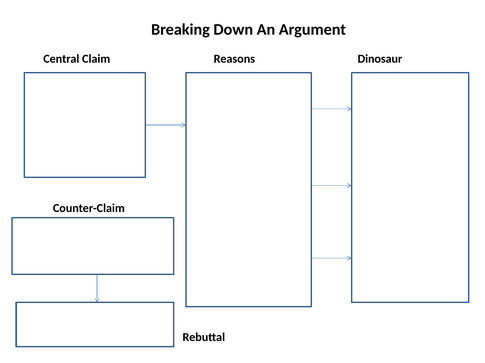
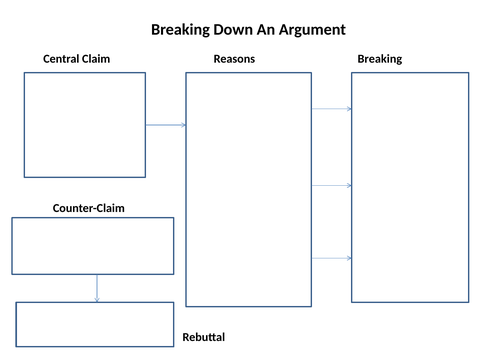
Reasons Dinosaur: Dinosaur -> Breaking (380, 59)
